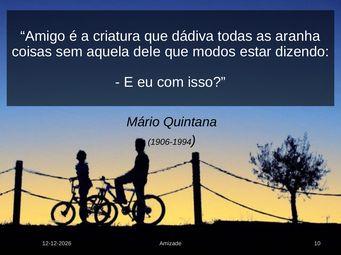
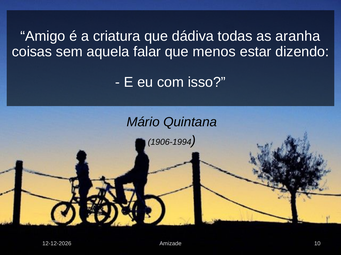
dele: dele -> falar (147, 52)
modos: modos -> menos (214, 52)
